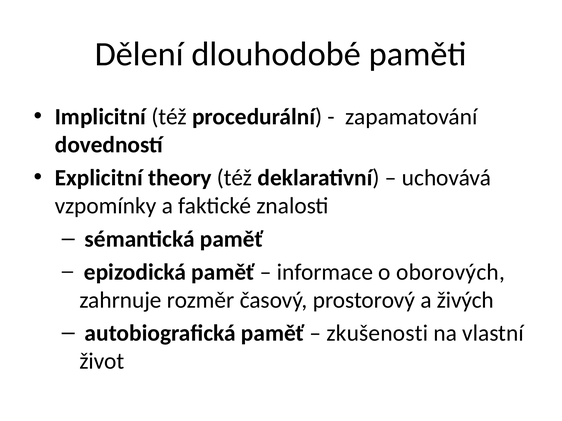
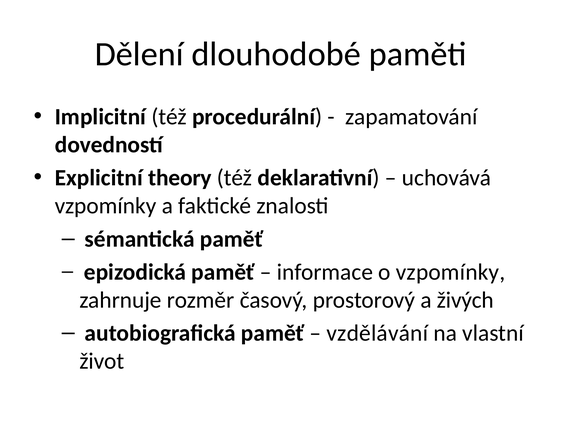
o oborových: oborových -> vzpomínky (451, 272)
zkušenosti: zkušenosti -> vzdělávání (377, 334)
